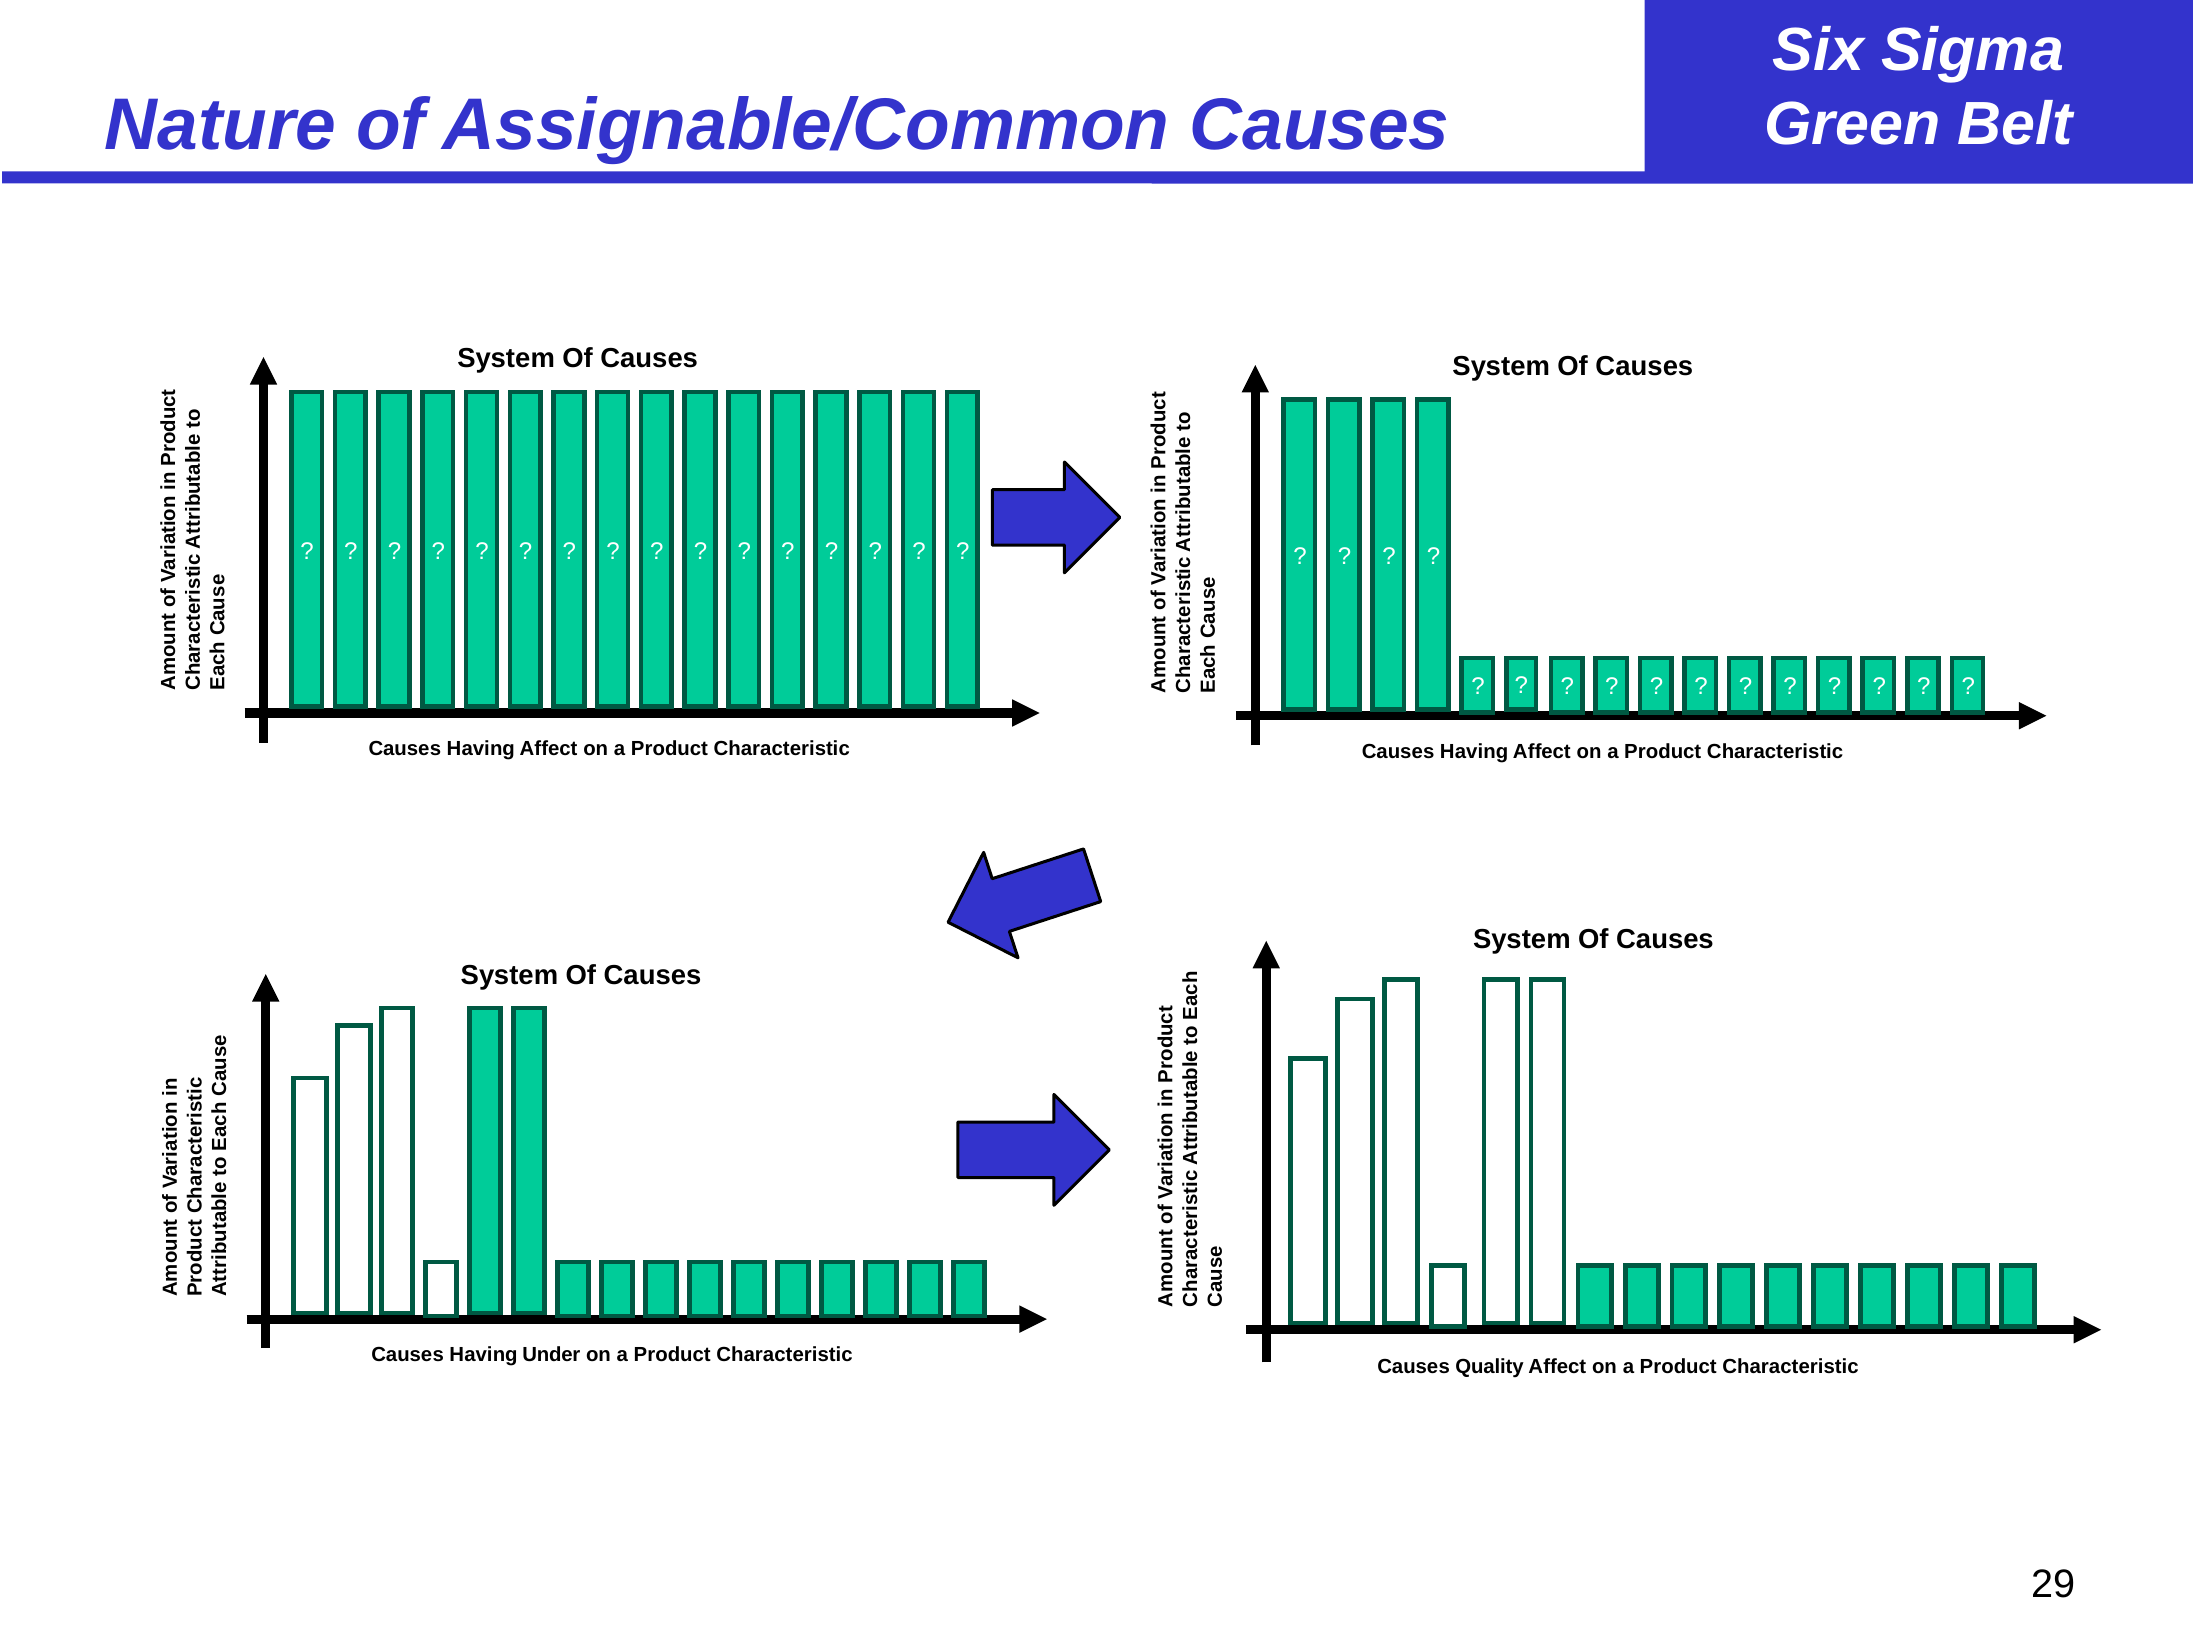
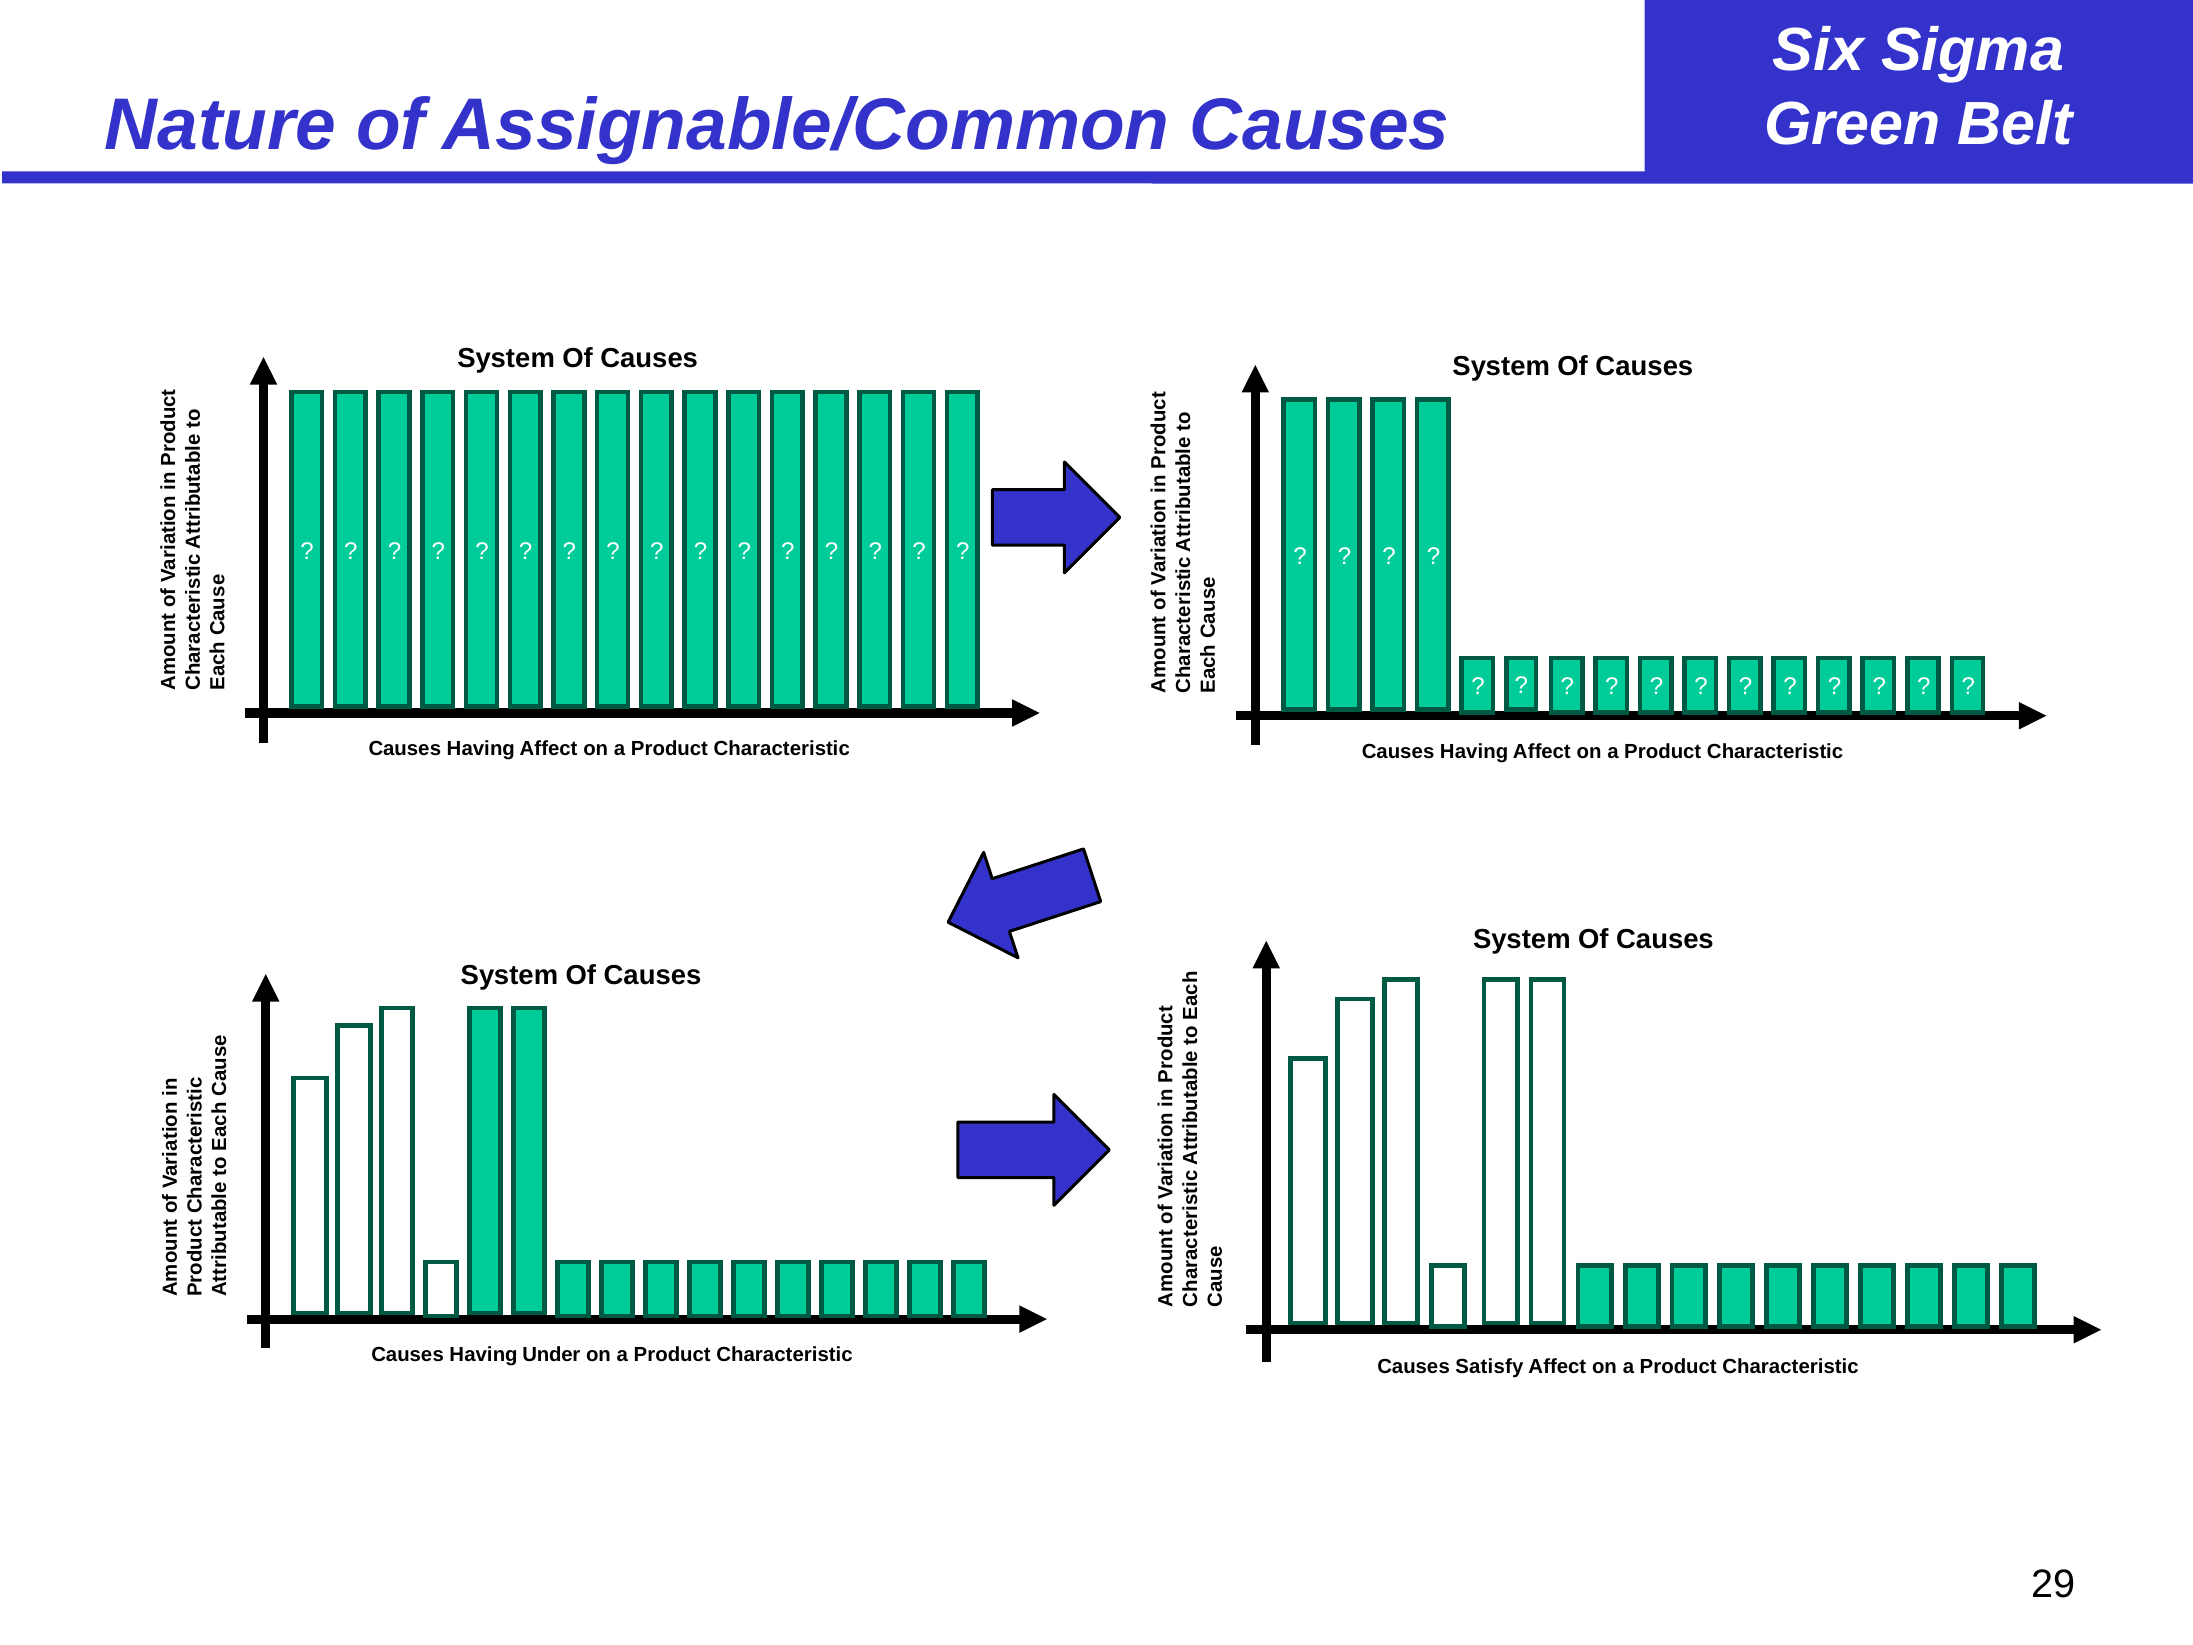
Quality: Quality -> Satisfy (1489, 1366)
